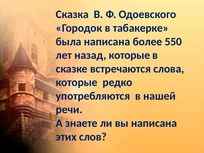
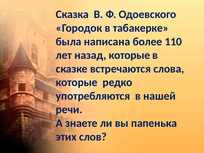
550: 550 -> 110 (173, 42)
вы написана: написана -> папенька (154, 123)
